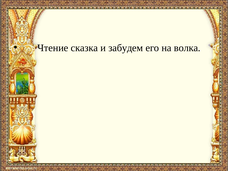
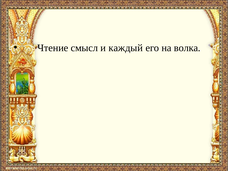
сказка: сказка -> смысл (84, 48)
забудем: забудем -> каждый (126, 48)
